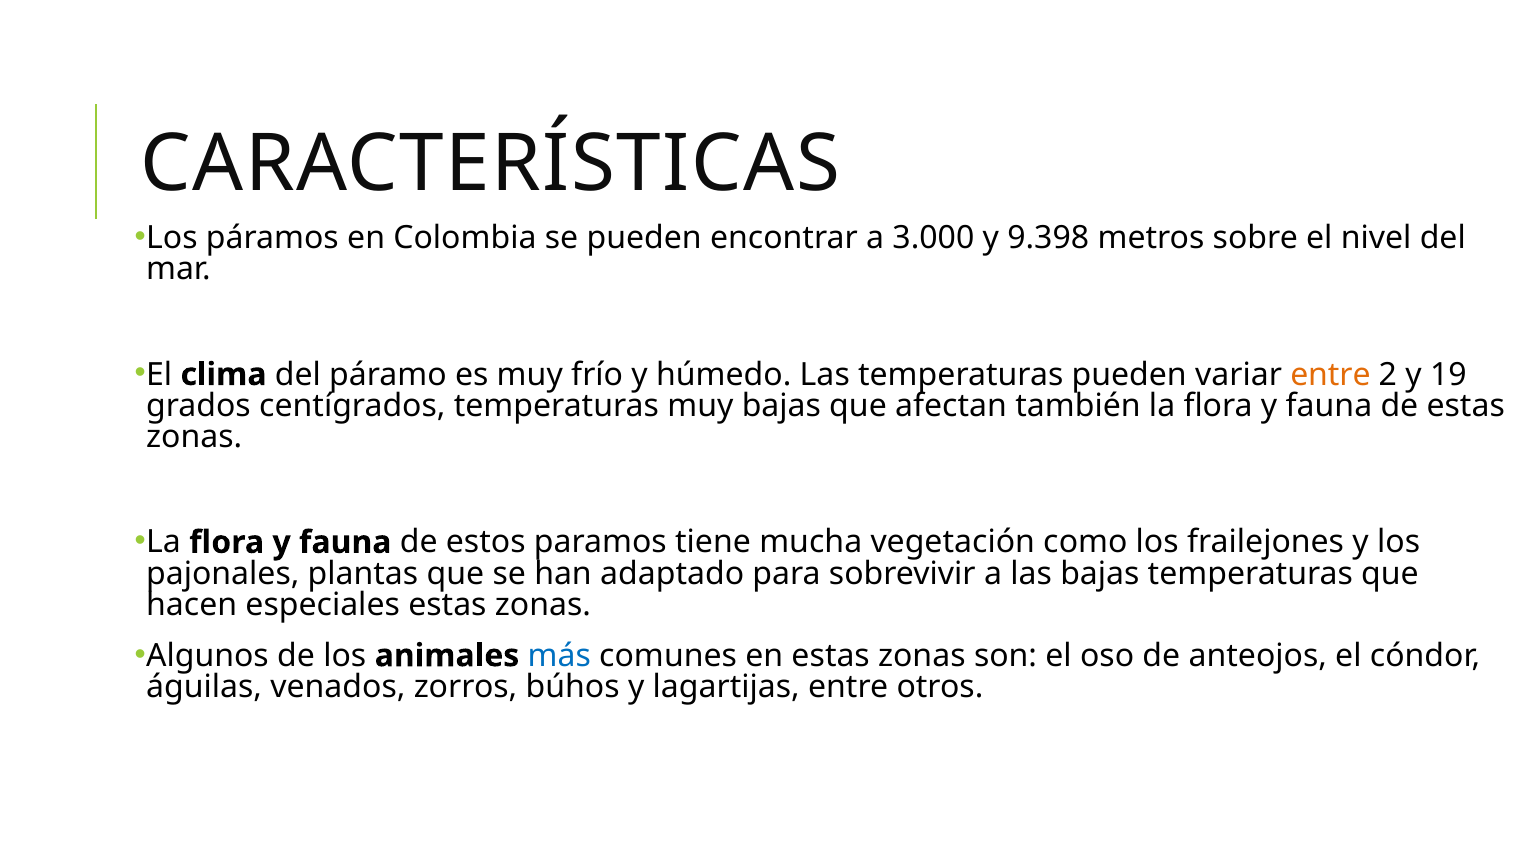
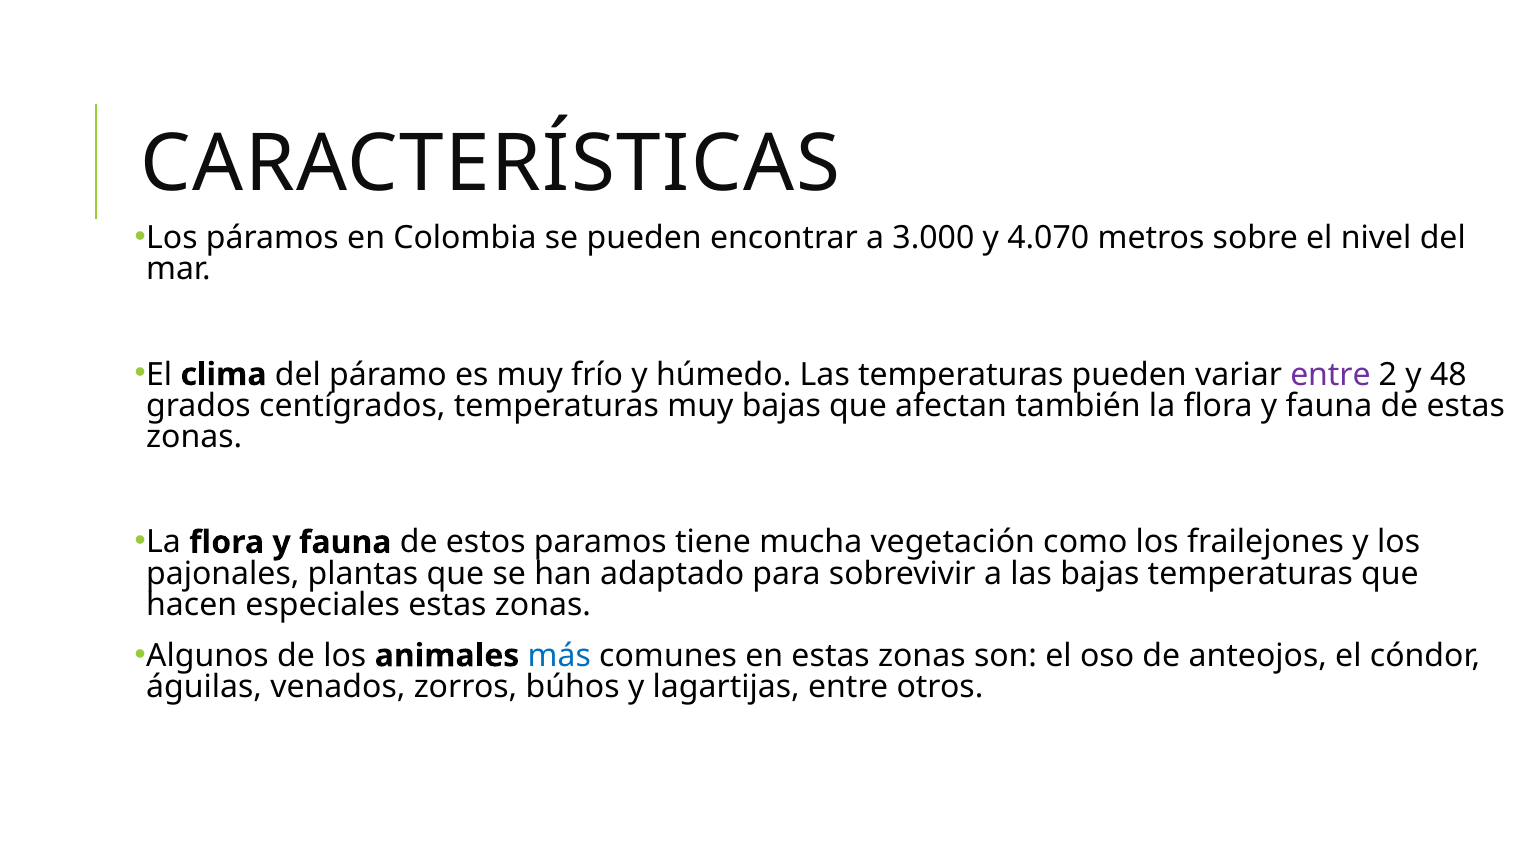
9.398: 9.398 -> 4.070 (1048, 238)
entre colour: orange -> purple (1330, 375)
19: 19 -> 48 (1448, 375)
